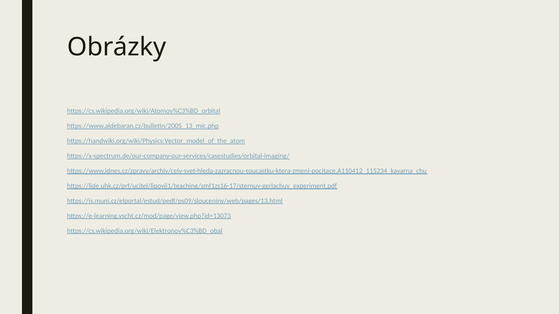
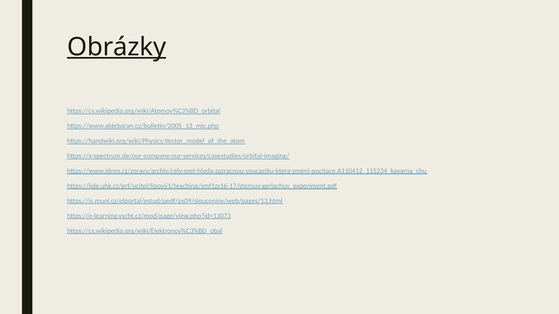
Obrázky underline: none -> present (117, 47)
